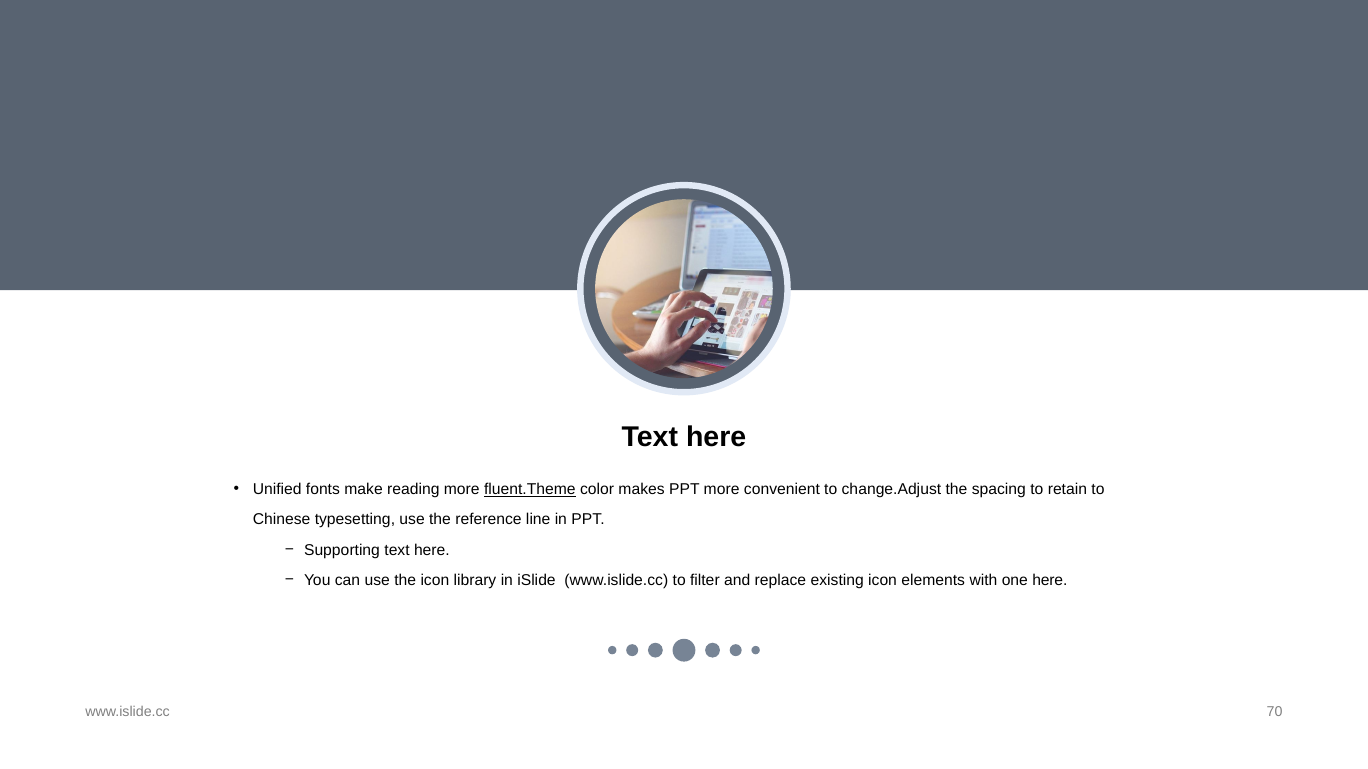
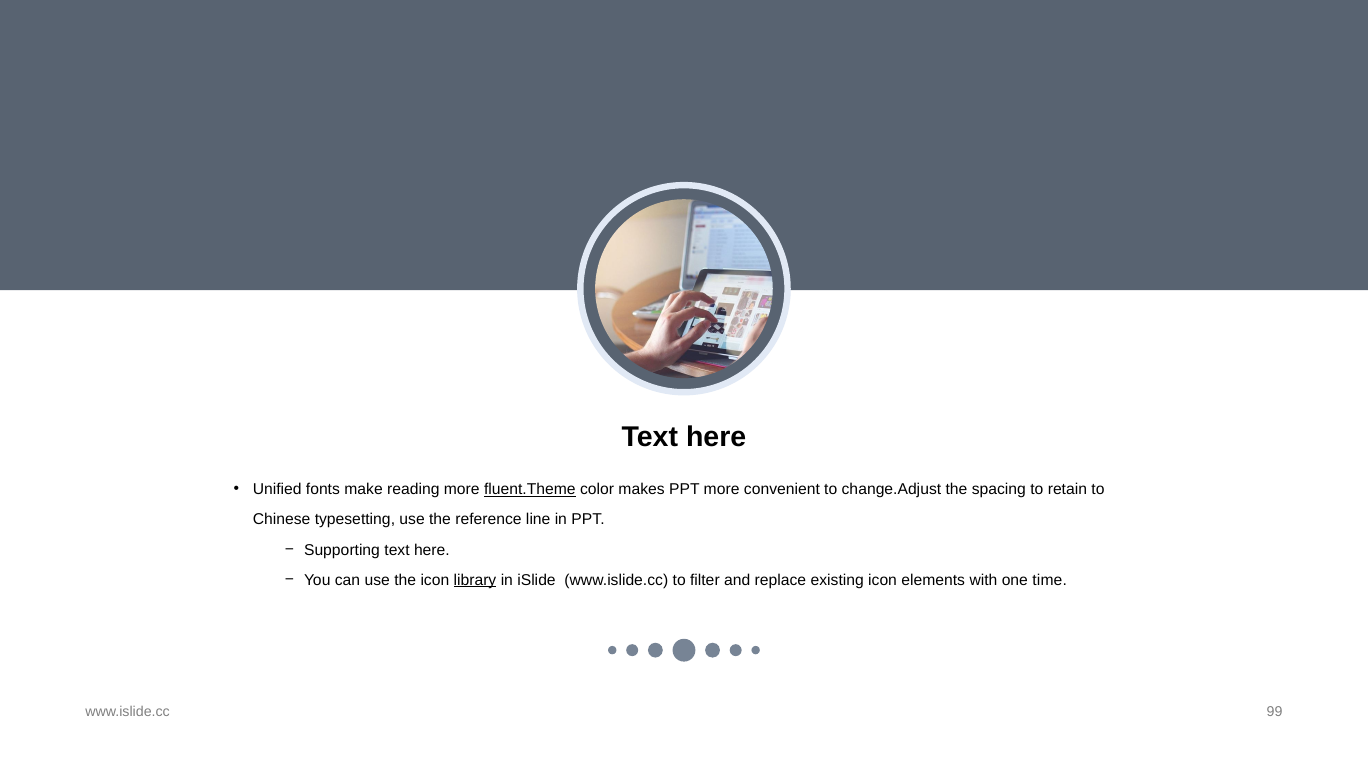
library underline: none -> present (475, 580)
one here: here -> time (1050, 580)
70: 70 -> 99 (1275, 712)
